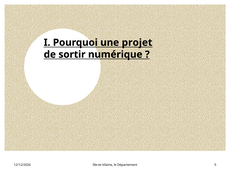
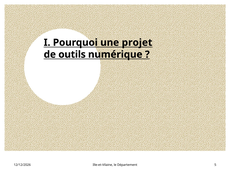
sortir: sortir -> outils (72, 54)
